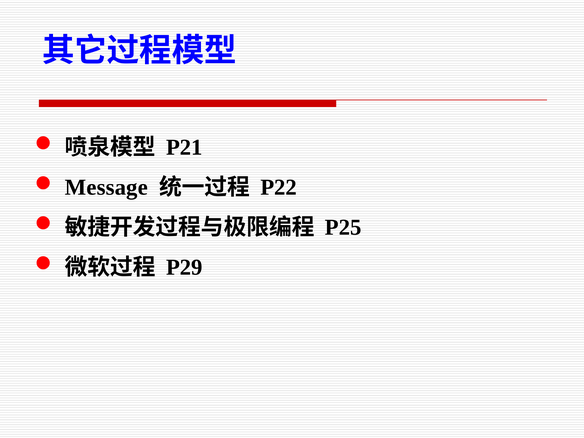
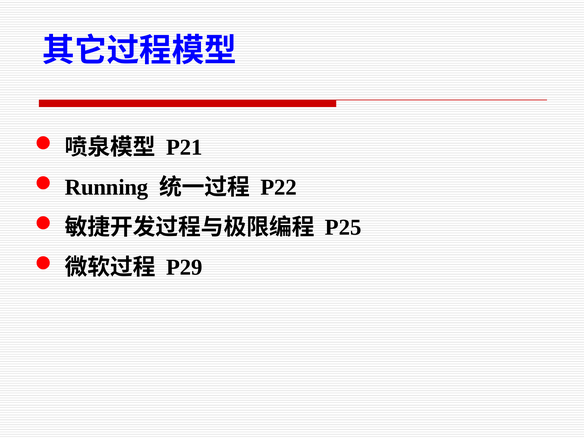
Message: Message -> Running (107, 187)
